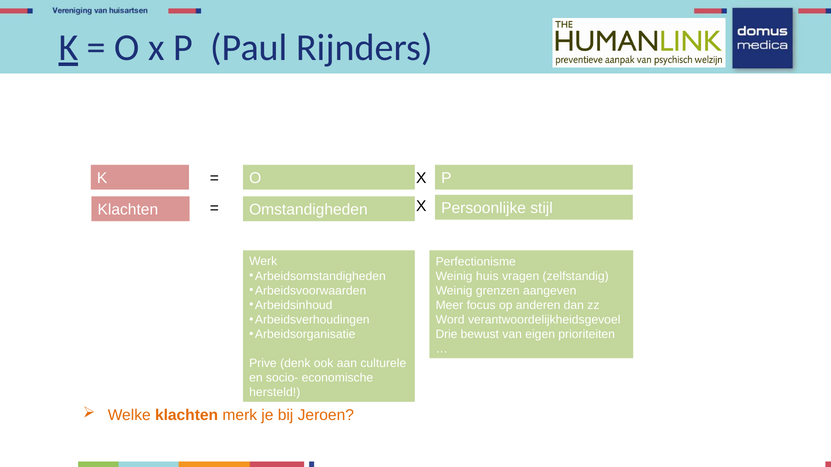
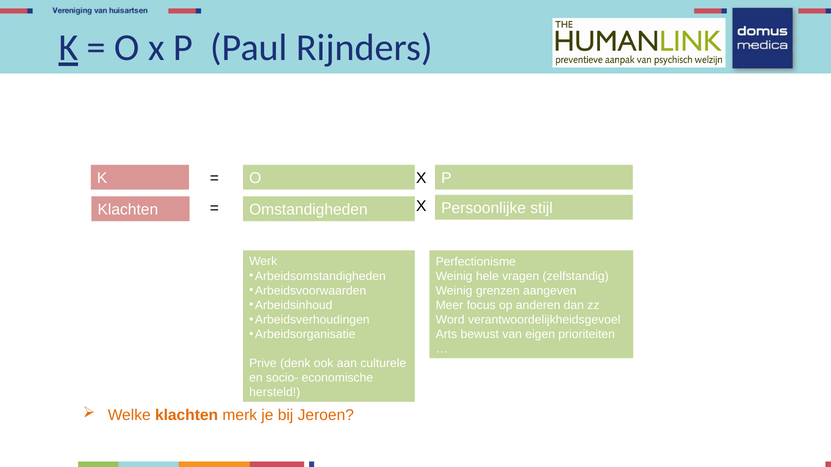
huis: huis -> hele (487, 276)
Drie: Drie -> Arts (446, 335)
